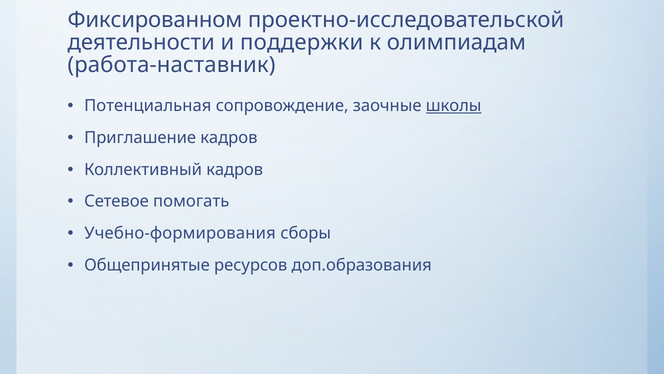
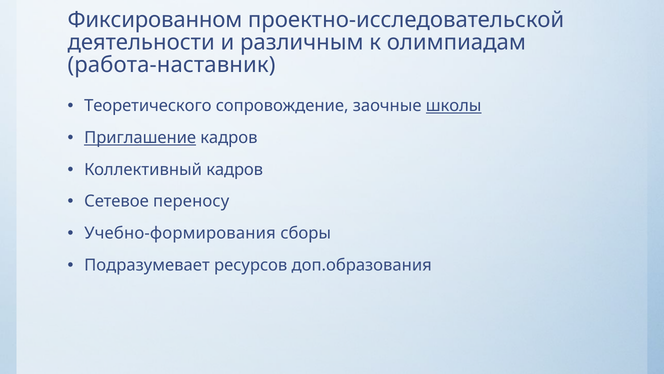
поддержки: поддержки -> различным (302, 42)
Потенциальная: Потенциальная -> Теоретического (148, 106)
Приглашение underline: none -> present (140, 138)
помогать: помогать -> переносу (191, 201)
Общепринятые: Общепринятые -> Подразумевает (147, 265)
